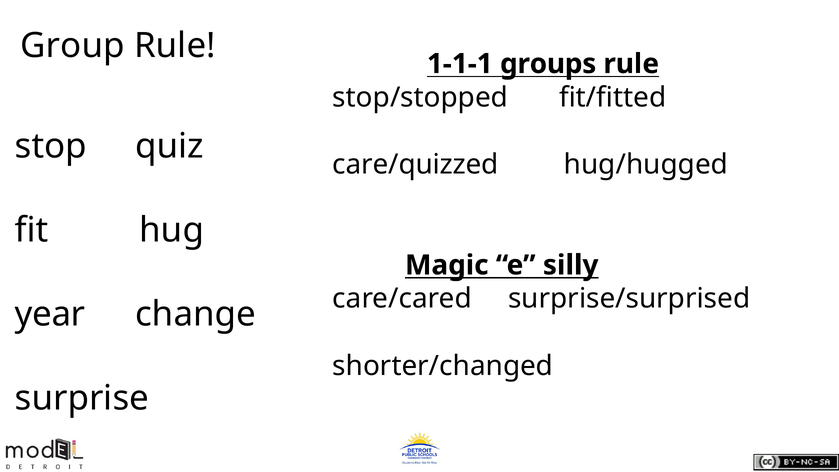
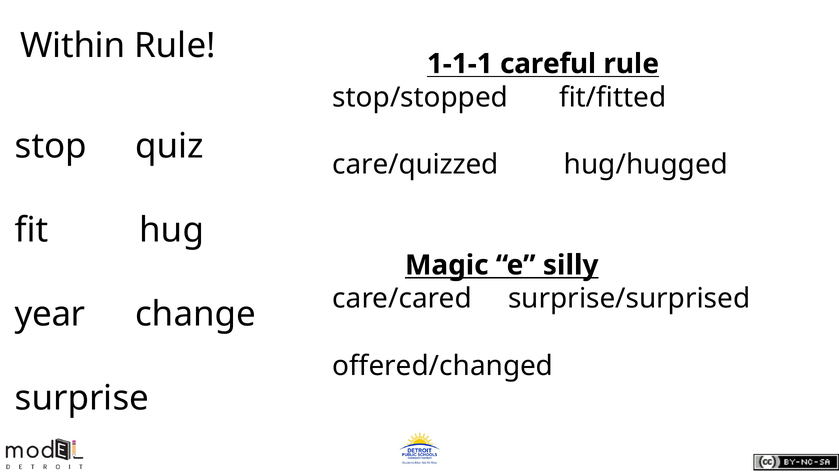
Group: Group -> Within (73, 46)
groups: groups -> careful (548, 64)
shorter/changed: shorter/changed -> offered/changed (443, 366)
